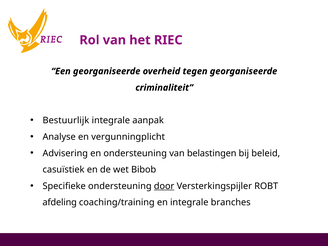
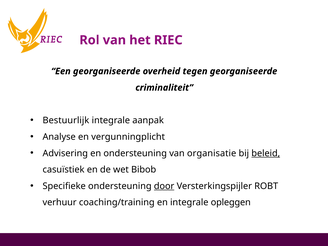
belastingen: belastingen -> organisatie (212, 153)
beleid underline: none -> present (266, 153)
afdeling: afdeling -> verhuur (60, 202)
branches: branches -> opleggen (231, 202)
